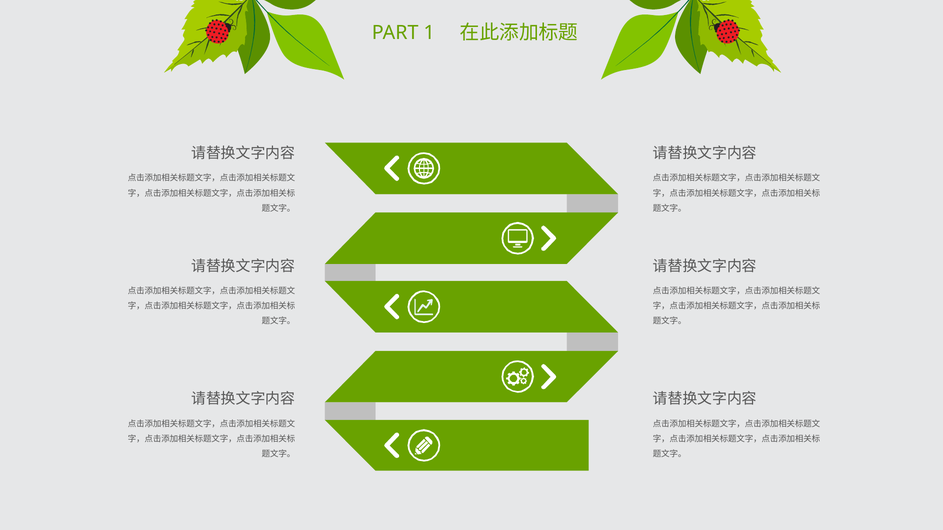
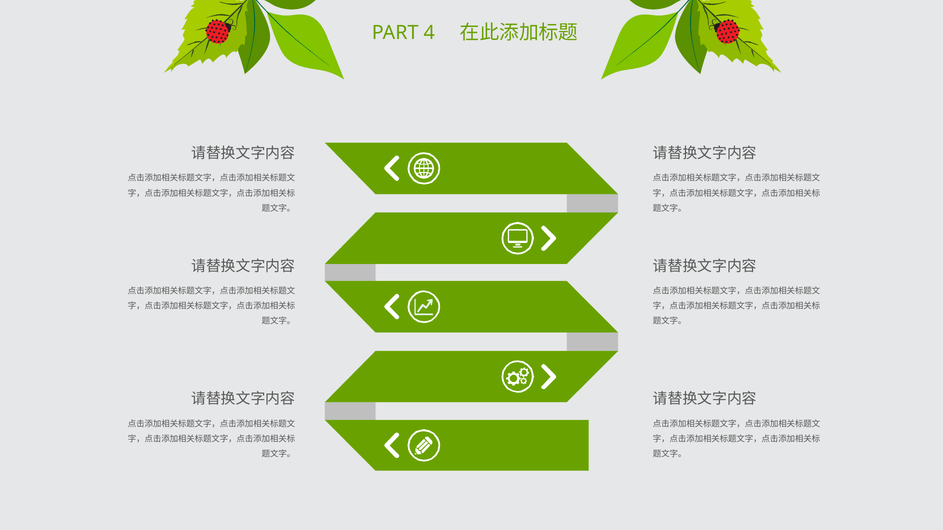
1: 1 -> 4 (429, 33)
